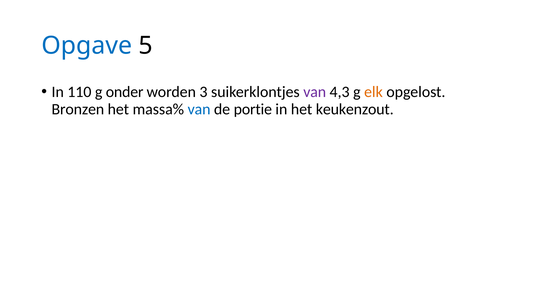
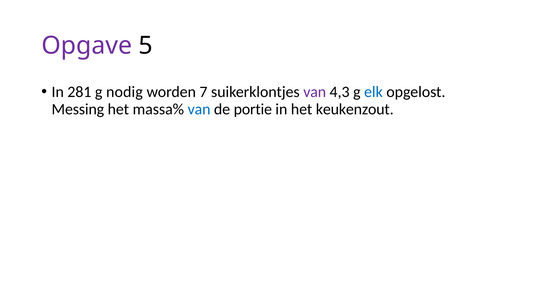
Opgave colour: blue -> purple (87, 46)
110: 110 -> 281 (79, 92)
onder: onder -> nodig (124, 92)
3: 3 -> 7 (203, 92)
elk colour: orange -> blue (373, 92)
Bronzen: Bronzen -> Messing (78, 109)
